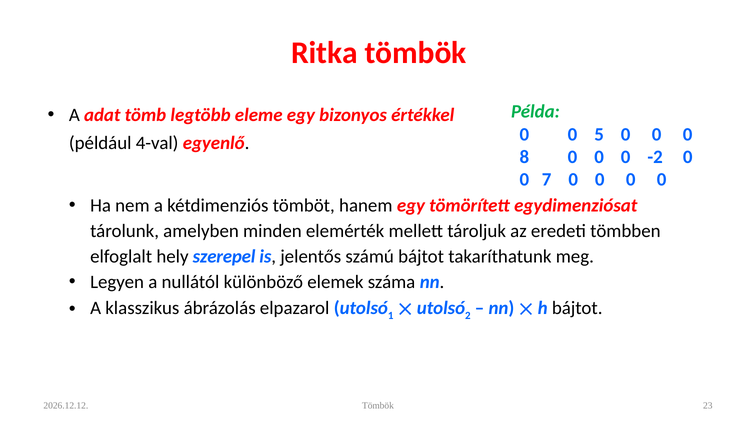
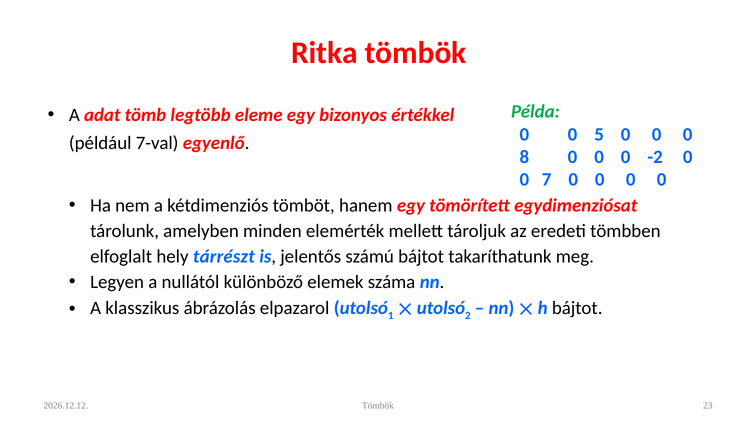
4-val: 4-val -> 7-val (157, 143)
szerepel: szerepel -> tárrészt (224, 257)
